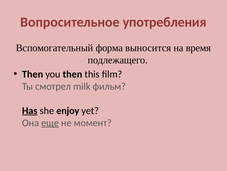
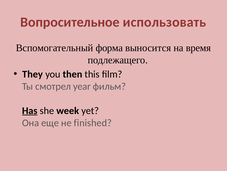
употребления: употребления -> использовать (164, 22)
Then: Then -> They (33, 74)
milk: milk -> year (82, 86)
enjoy: enjoy -> week (68, 110)
еще underline: present -> none (50, 122)
момент: момент -> finished (93, 122)
